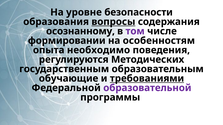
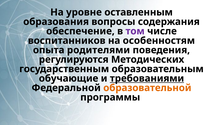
безопасности: безопасности -> оставленным (139, 12)
вопросы underline: present -> none (113, 22)
осознанному: осознанному -> обеспечение (80, 31)
формировании: формировании -> воспитанников (67, 41)
необходимо: необходимо -> родителями (98, 50)
образовательной colour: purple -> orange (147, 88)
